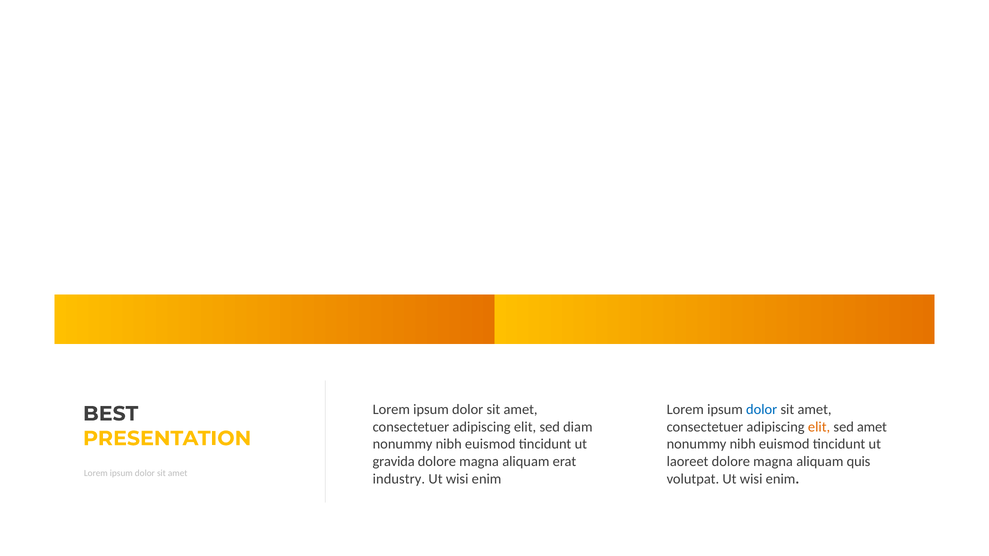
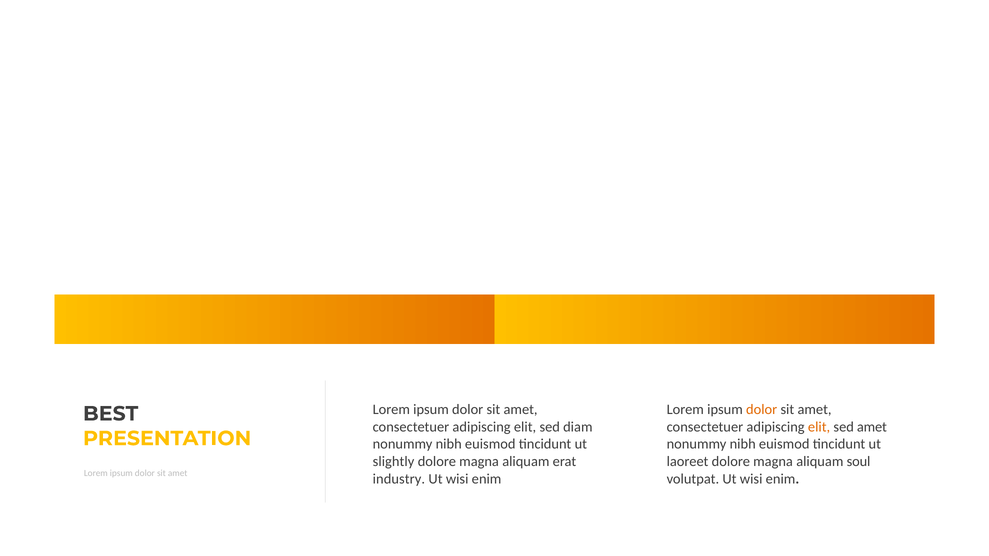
dolor colour: blue -> orange (762, 410)
gravida: gravida -> slightly (394, 462)
quis: quis -> soul (859, 462)
